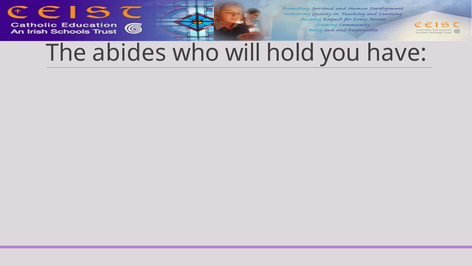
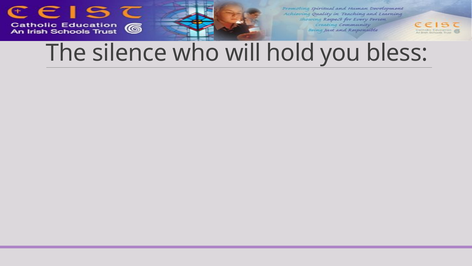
abides: abides -> silence (130, 53)
have: have -> bless (397, 53)
